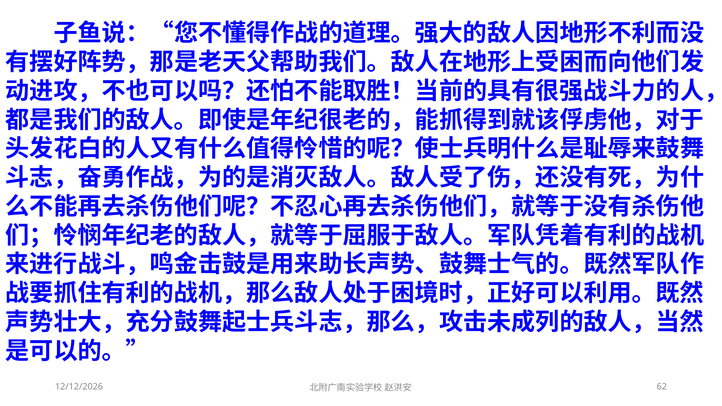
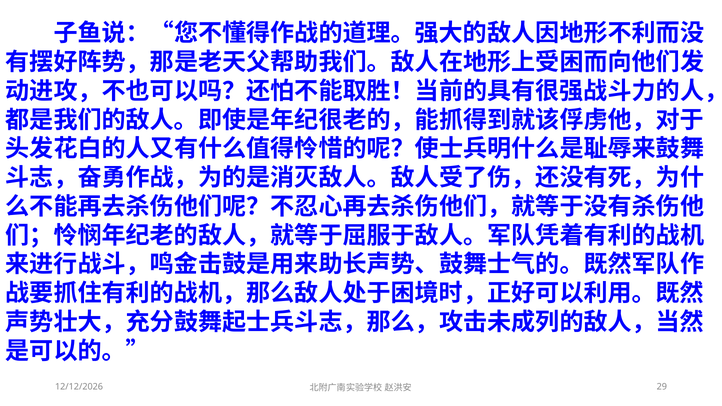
62: 62 -> 29 (662, 387)
